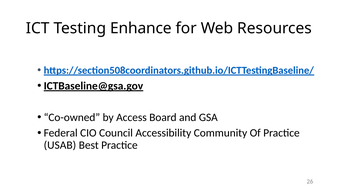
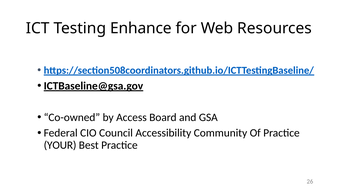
USAB: USAB -> YOUR (60, 146)
